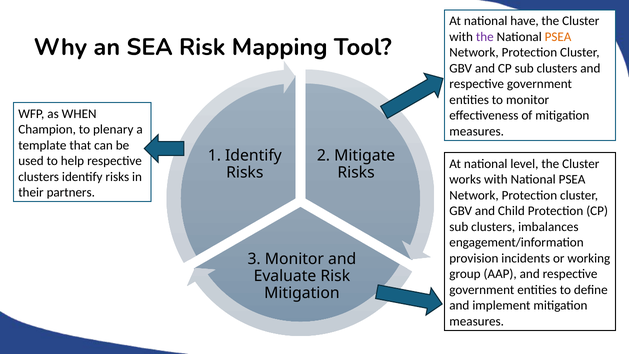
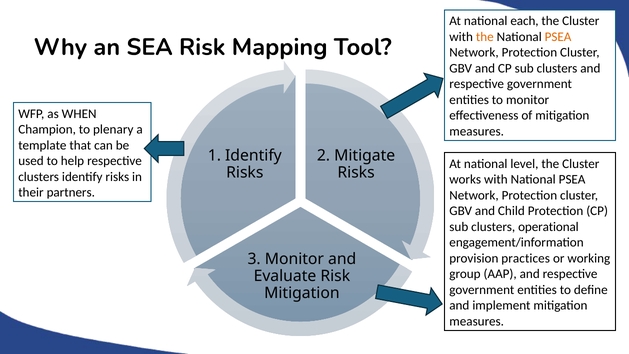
have: have -> each (524, 21)
the colour: purple -> orange (485, 37)
imbalances: imbalances -> operational (548, 227)
incidents: incidents -> practices (526, 258)
